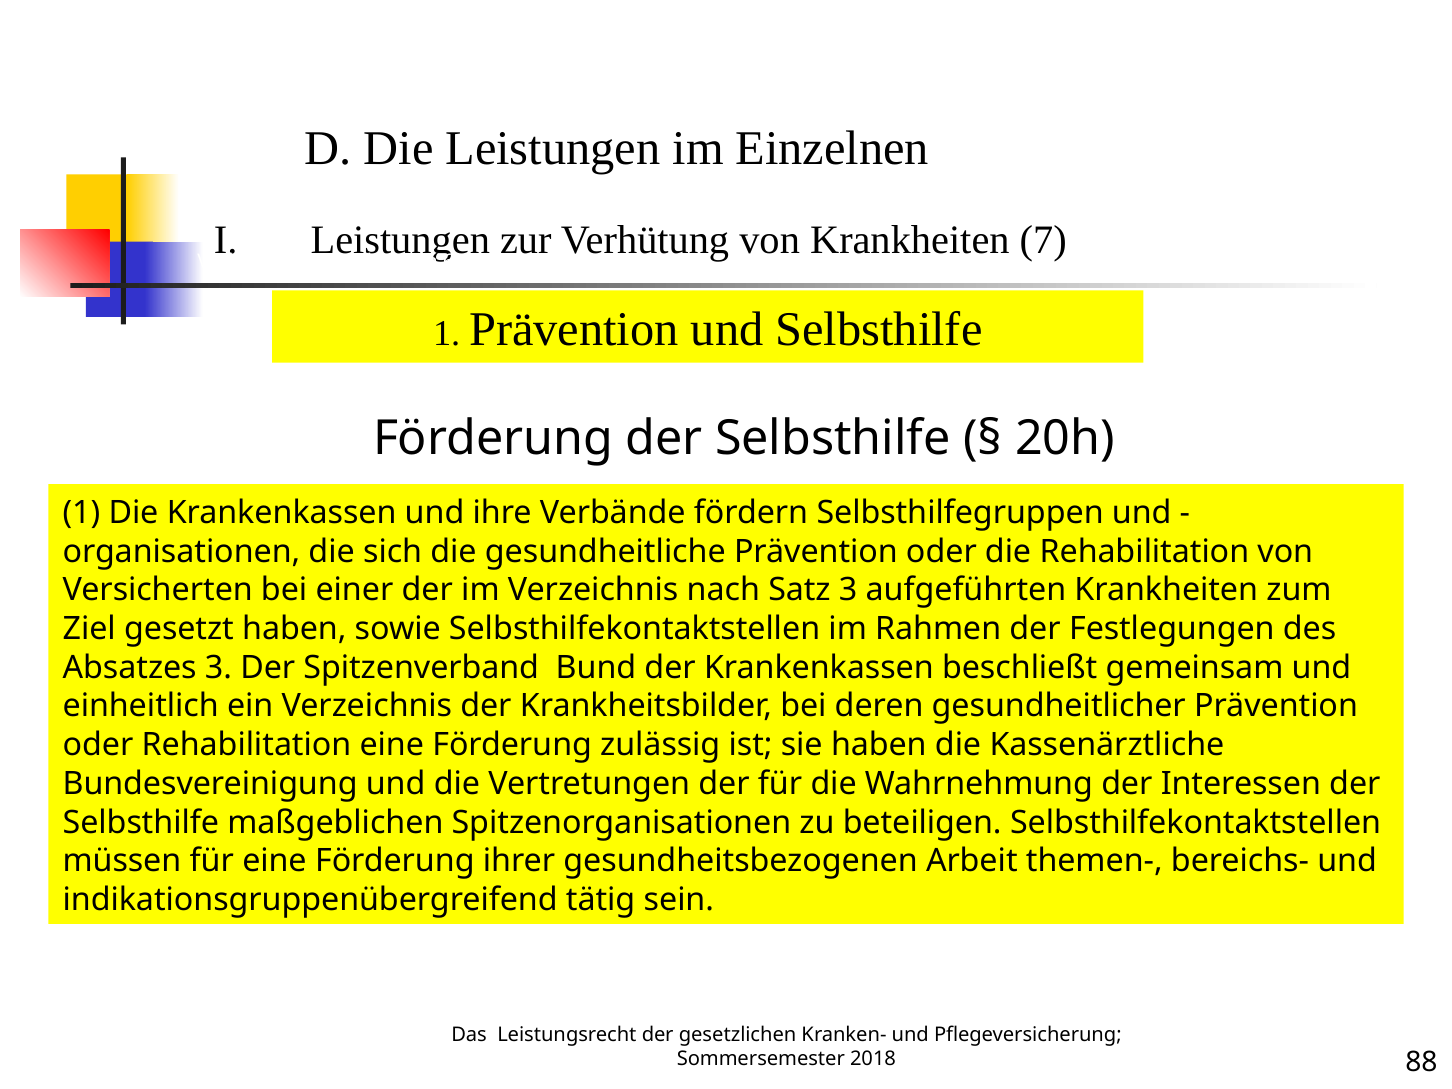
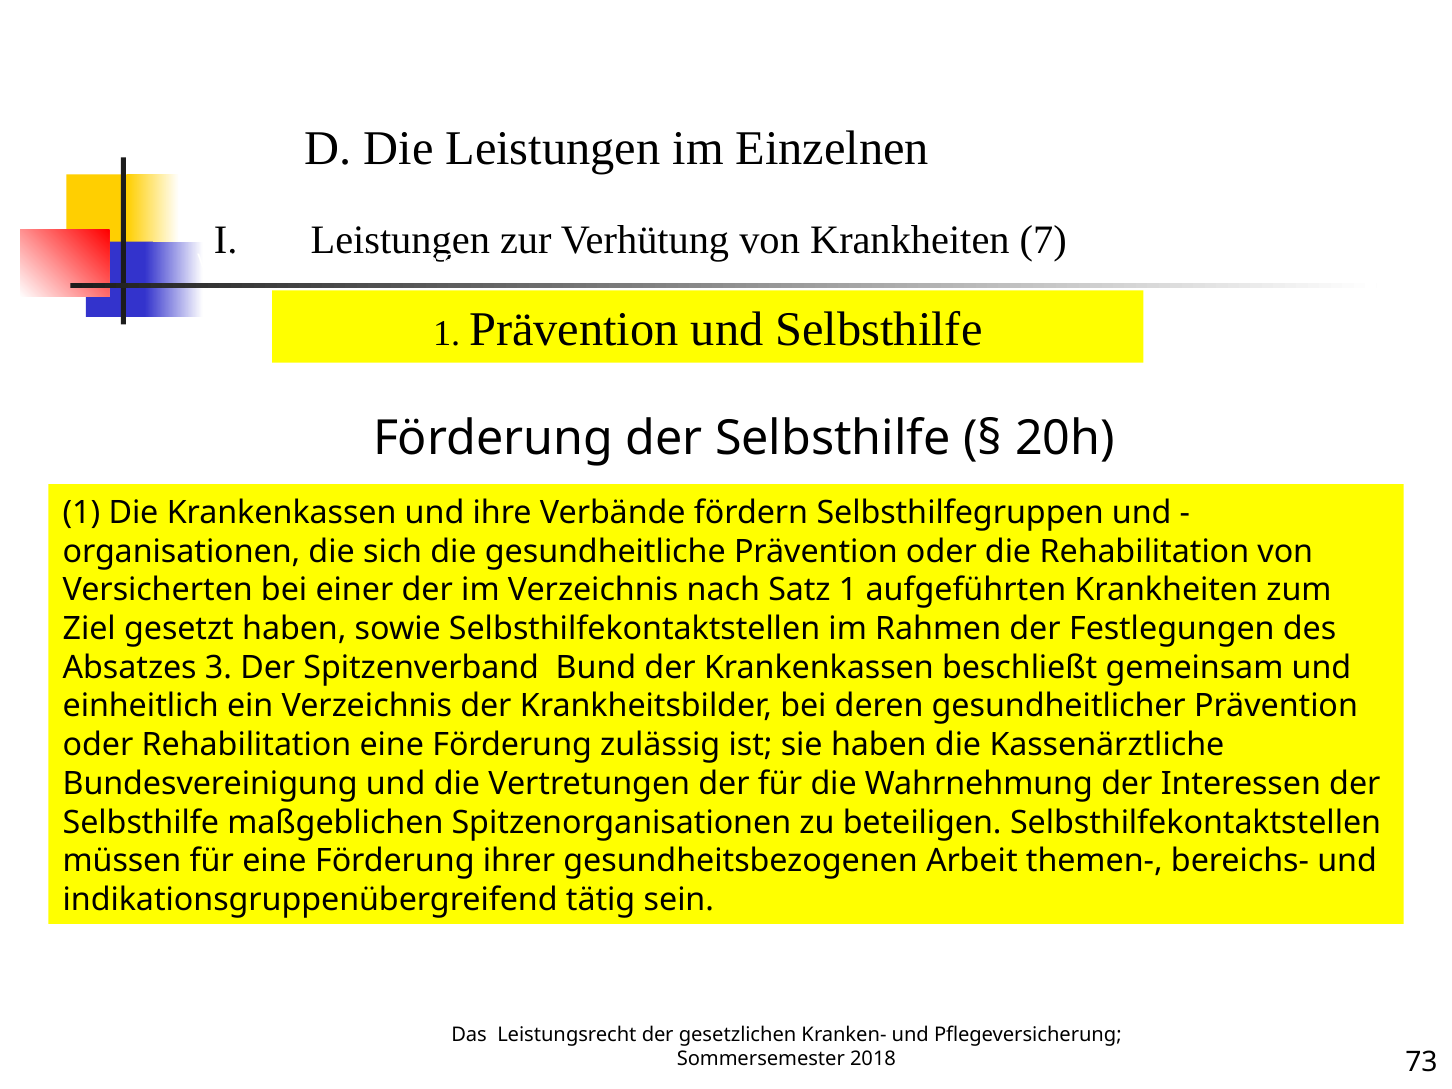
Satz 3: 3 -> 1 (848, 590)
88: 88 -> 73 (1421, 1062)
